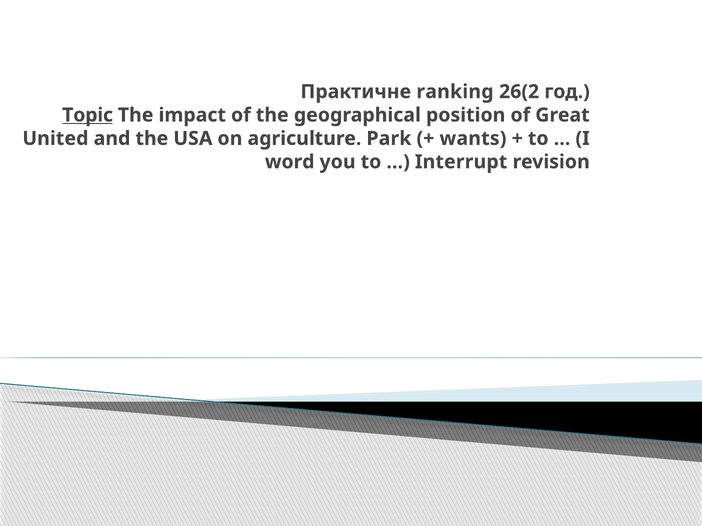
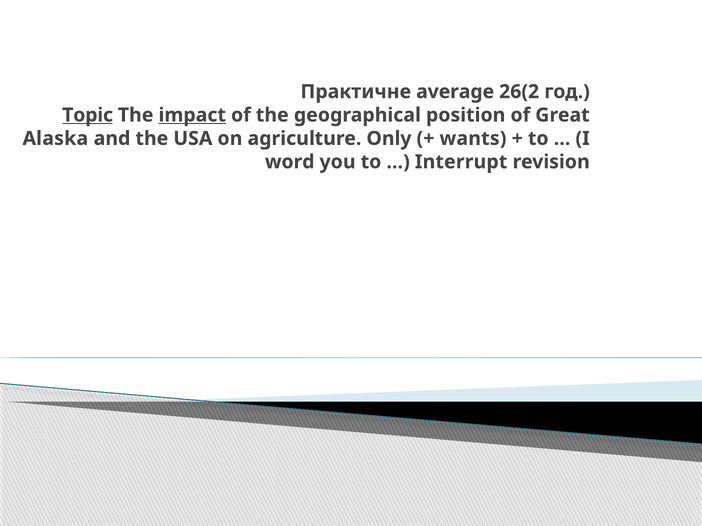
ranking: ranking -> average (455, 92)
impact underline: none -> present (192, 115)
United: United -> Alaska (55, 139)
Park: Park -> Only (389, 139)
